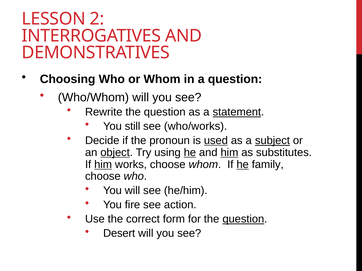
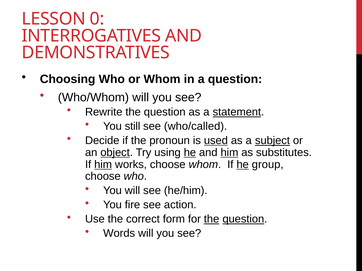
2: 2 -> 0 (97, 19)
who/works: who/works -> who/called (196, 127)
family: family -> group (268, 165)
the underline: none -> present (212, 219)
Desert: Desert -> Words (119, 234)
